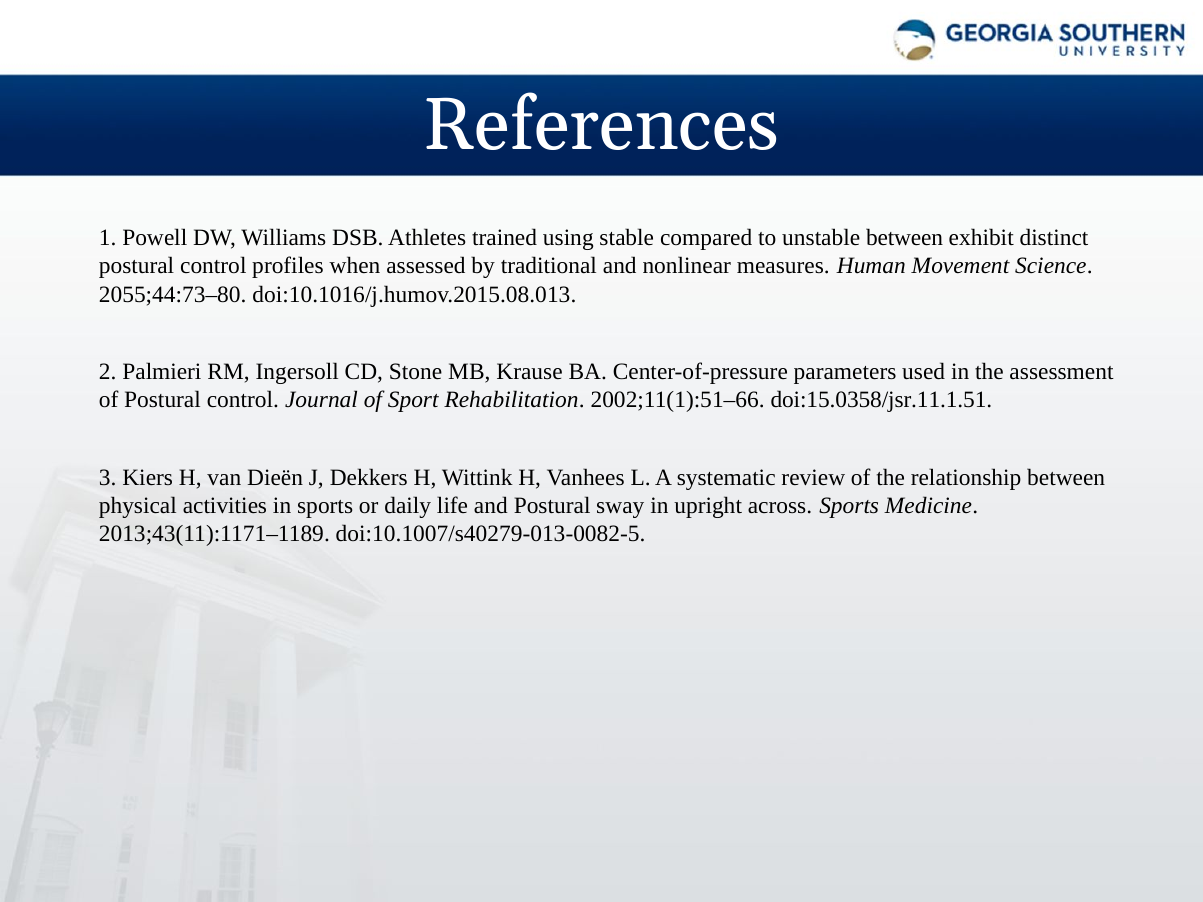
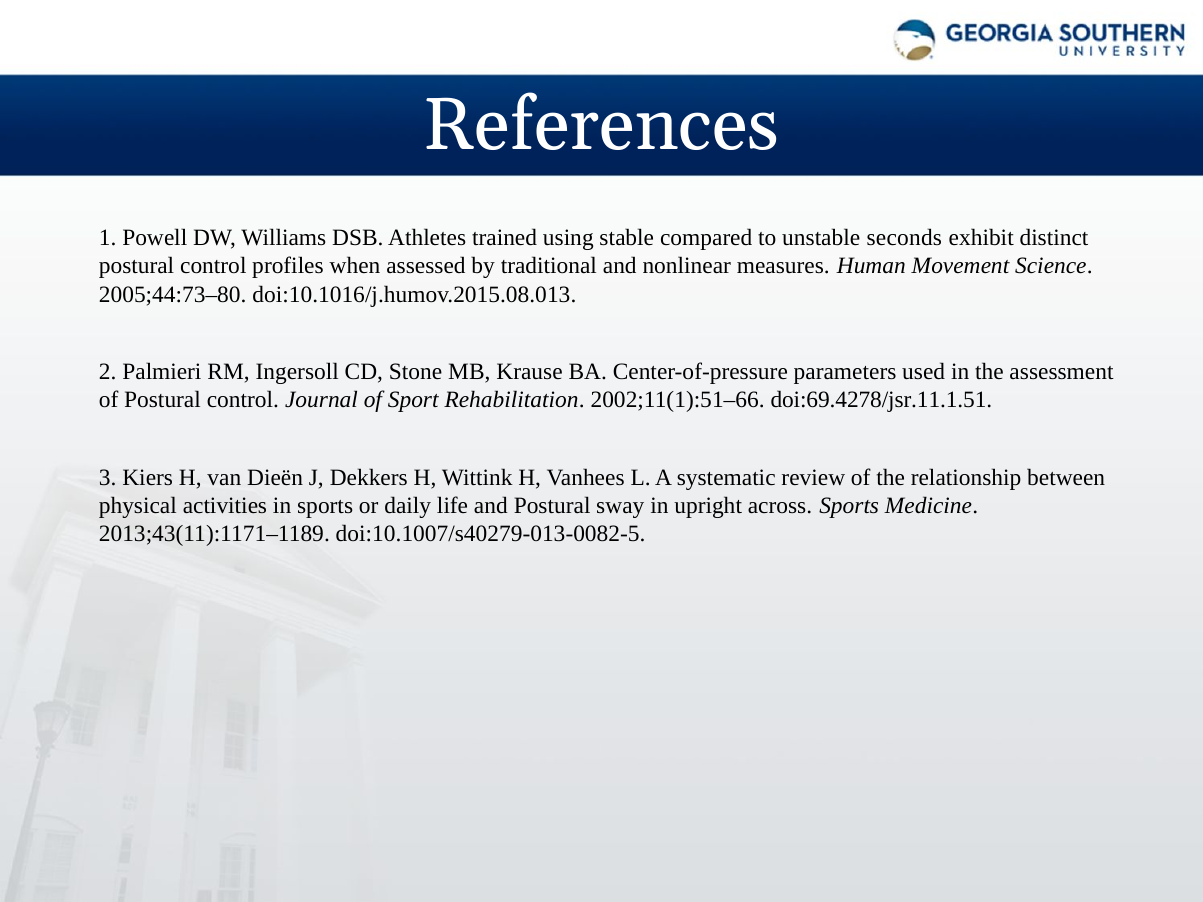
unstable between: between -> seconds (904, 238)
2055;44:73–80: 2055;44:73–80 -> 2005;44:73–80 (173, 294)
doi:15.0358/jsr.11.1.51: doi:15.0358/jsr.11.1.51 -> doi:69.4278/jsr.11.1.51 (881, 400)
